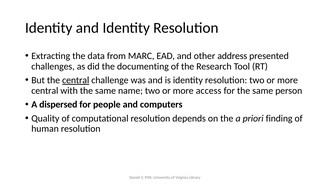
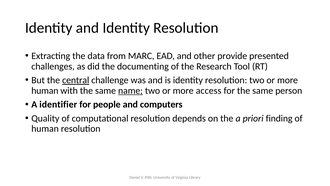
address: address -> provide (232, 56)
central: central -> human (45, 90)
name underline: none -> present (130, 90)
dispersed: dispersed -> identifier (58, 104)
